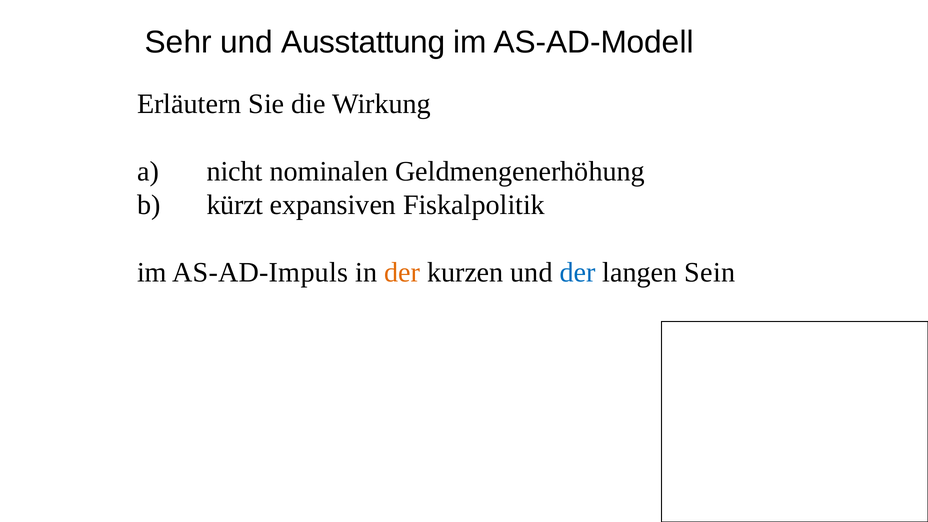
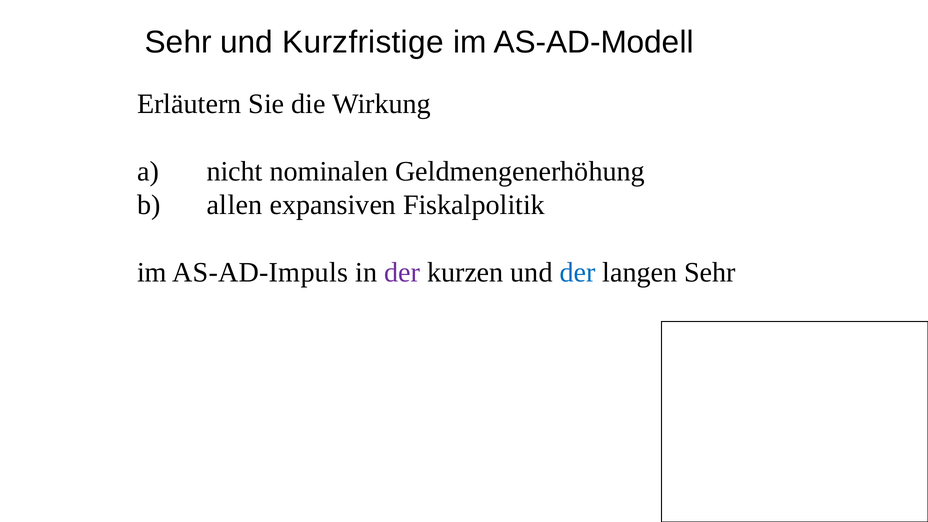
Ausstattung: Ausstattung -> Kurzfristige (363, 42)
kürzt: kürzt -> allen (235, 205)
der colour: orange -> purple (402, 272)
langen Sein: Sein -> Sehr (710, 272)
